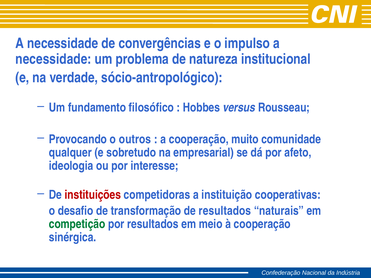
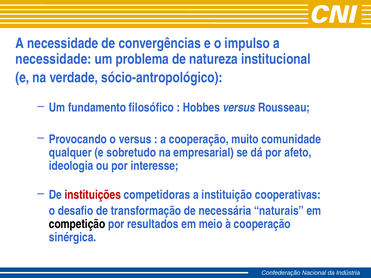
o outros: outros -> versus (135, 139)
de resultados: resultados -> necessária (225, 211)
competição colour: green -> black (77, 224)
